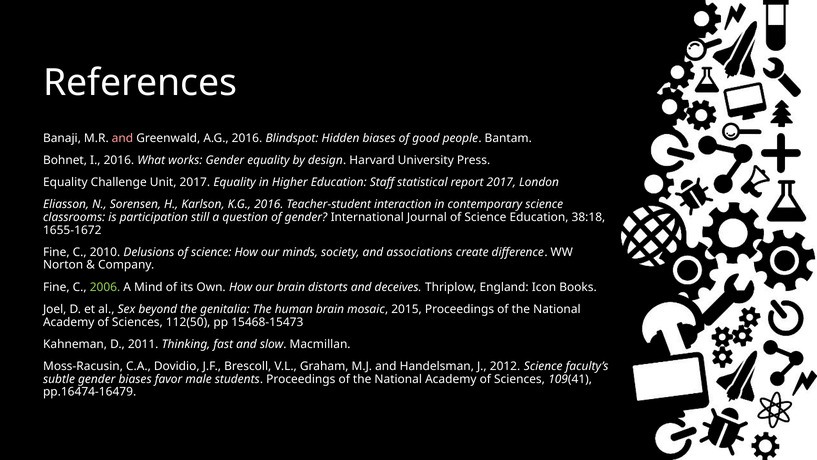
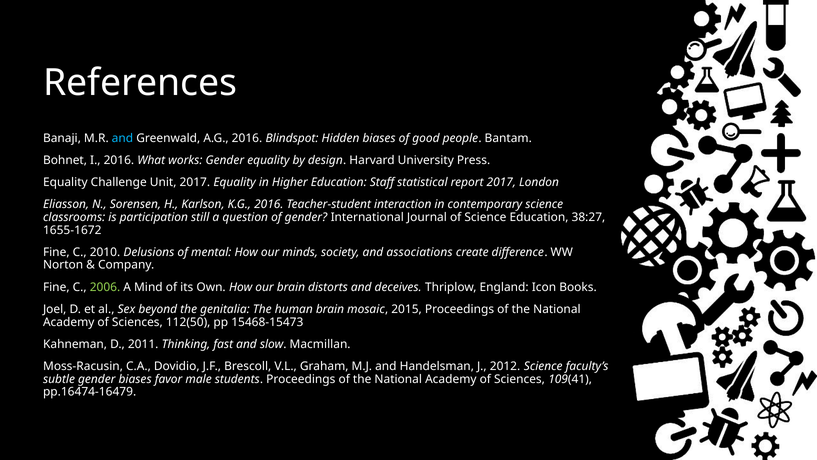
and colour: pink -> light blue (122, 138)
38:18: 38:18 -> 38:27 (588, 217)
Delusions of science: science -> mental (211, 252)
